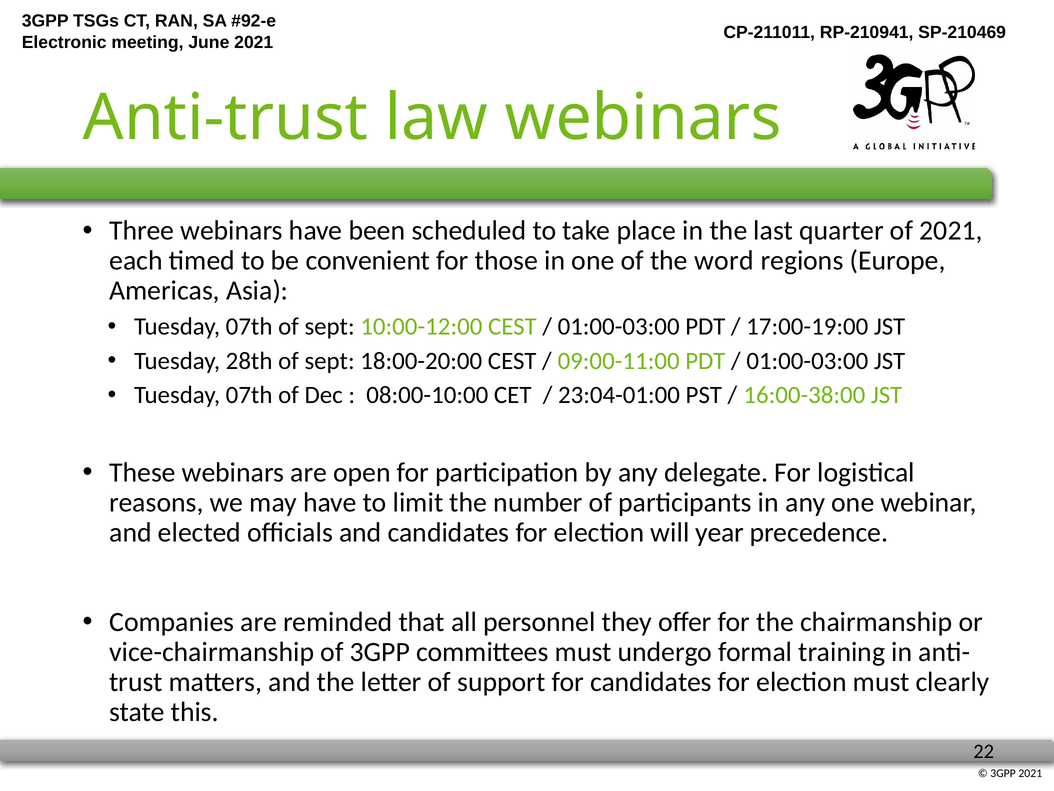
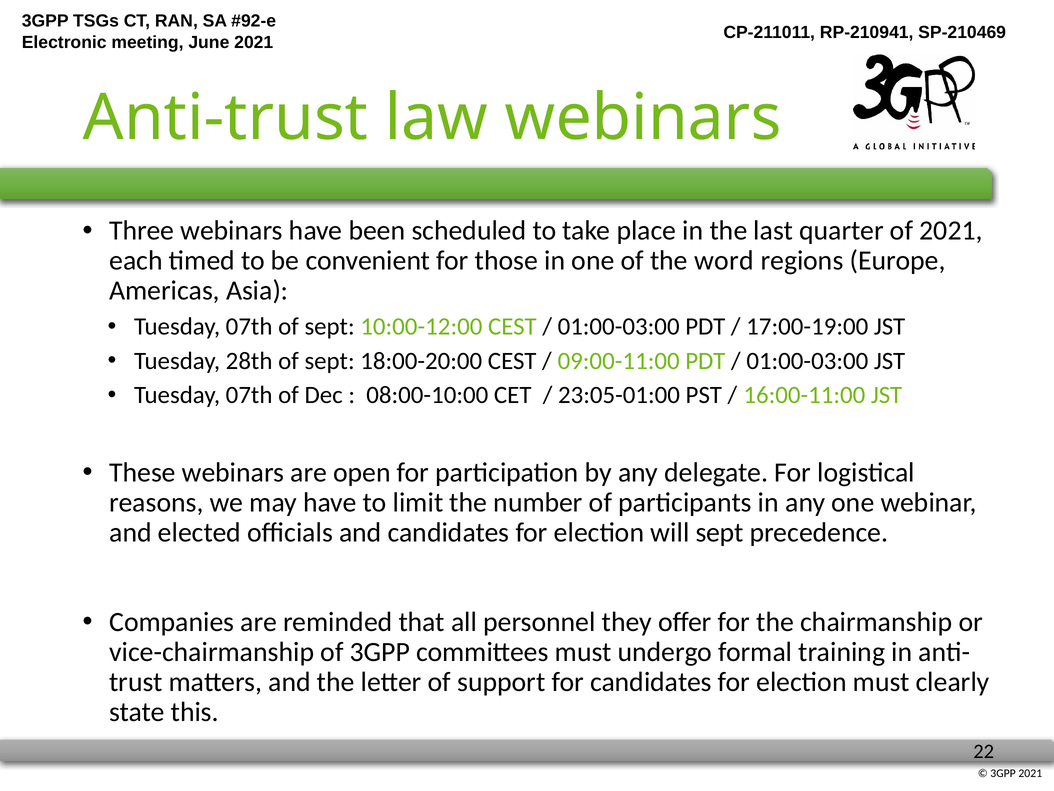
23:04-01:00: 23:04-01:00 -> 23:05-01:00 (619, 395)
16:00-38:00: 16:00-38:00 -> 16:00-11:00 (804, 395)
will year: year -> sept (720, 532)
